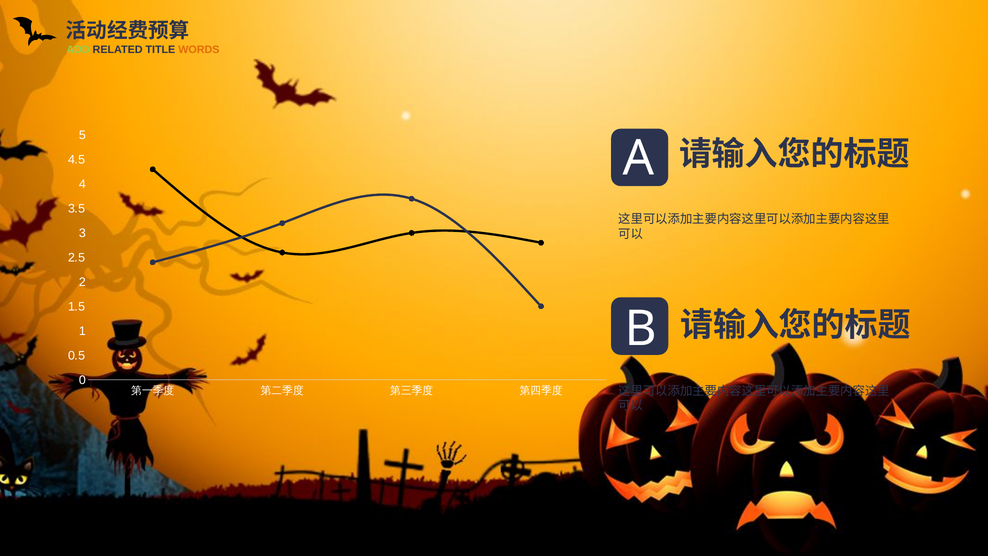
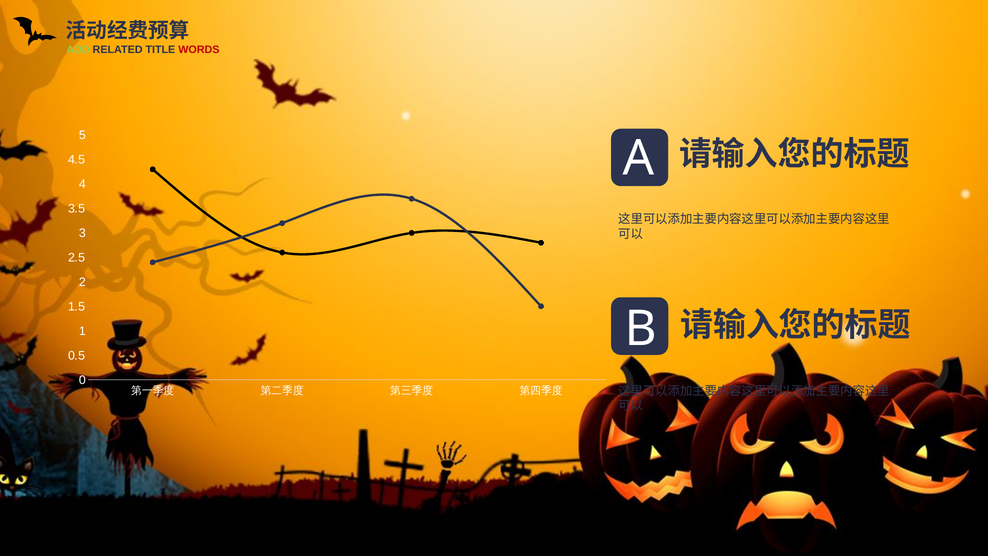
WORDS colour: orange -> red (199, 49)
